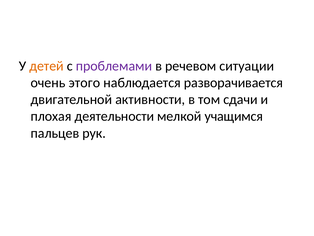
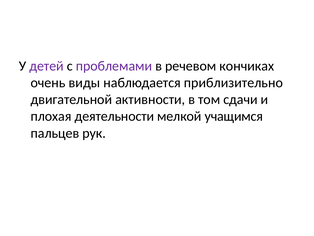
детей colour: orange -> purple (47, 66)
ситуации: ситуации -> кончиках (247, 66)
этого: этого -> виды (84, 83)
разворачивается: разворачивается -> приблизительно (233, 83)
